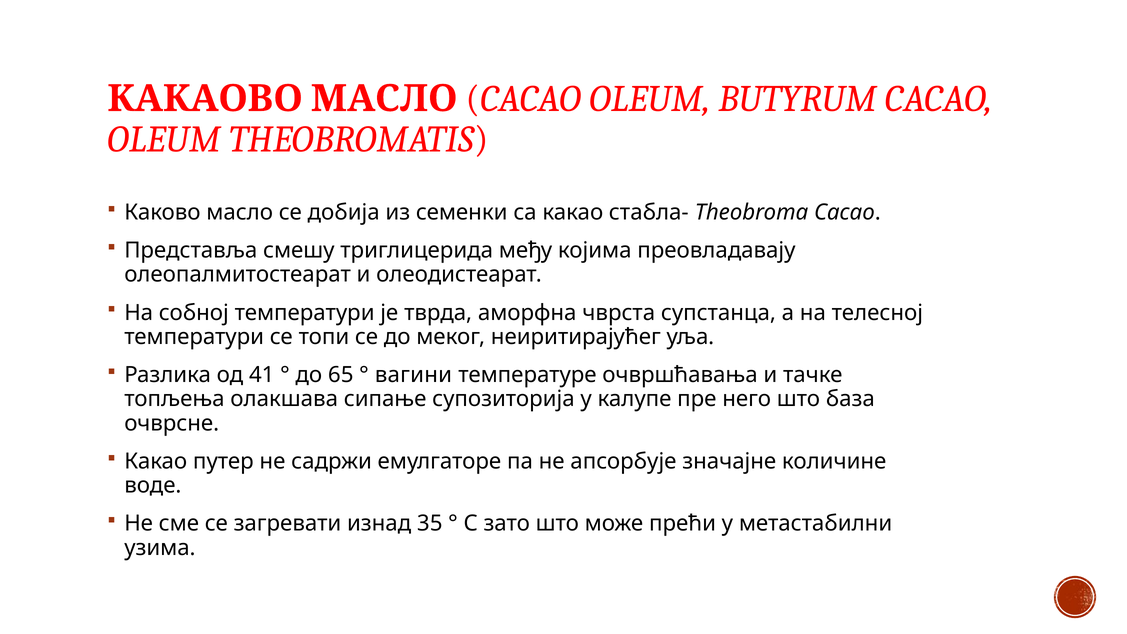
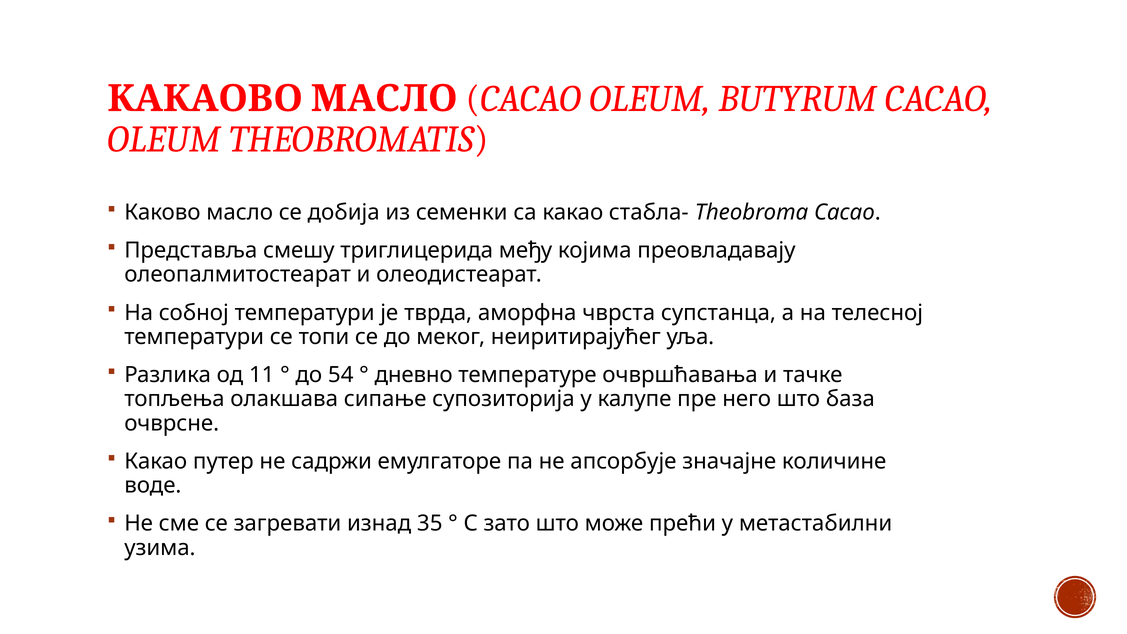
41: 41 -> 11 (262, 375)
65: 65 -> 54 (341, 375)
вагини: вагини -> дневно (414, 375)
